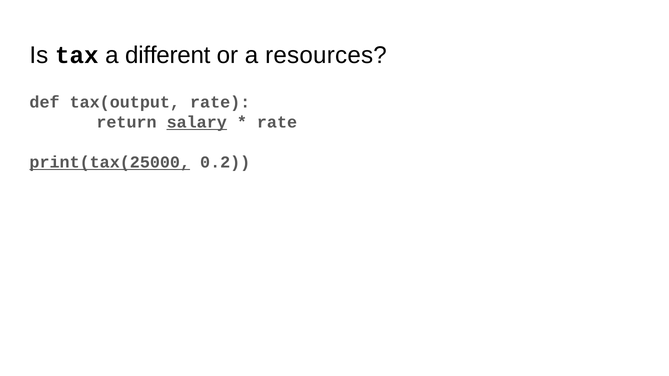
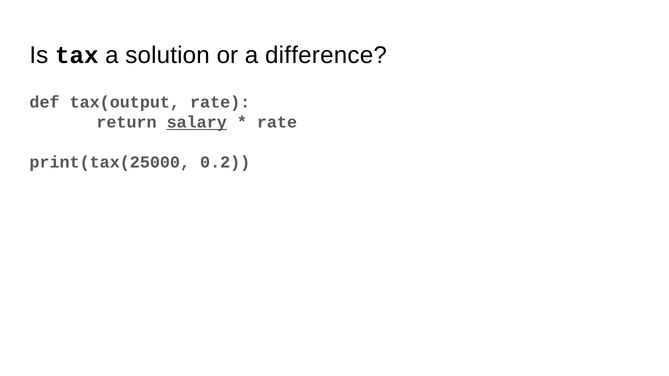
different: different -> solution (168, 55)
resources: resources -> difference (326, 55)
print(tax(25000 underline: present -> none (110, 162)
